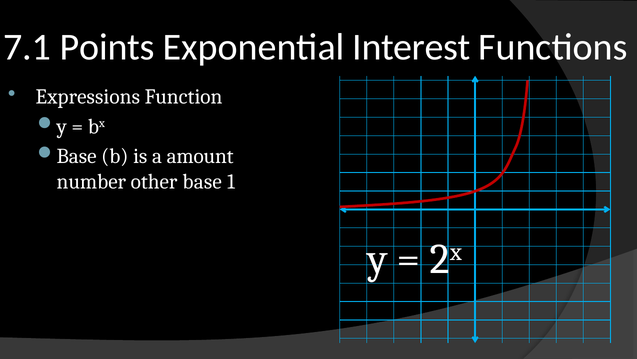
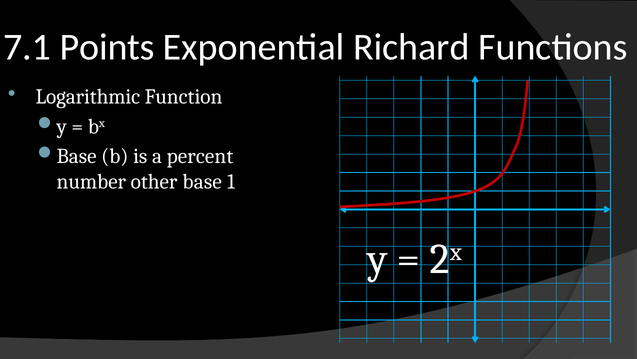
Interest: Interest -> Richard (411, 47)
Expressions: Expressions -> Logarithmic (88, 97)
amount: amount -> percent (200, 156)
